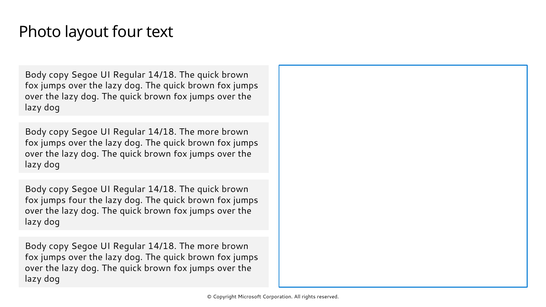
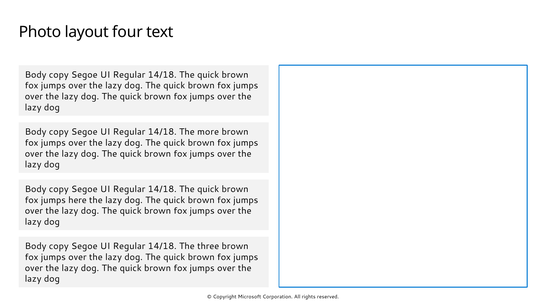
jumps four: four -> here (78, 200)
more: more -> three (208, 246)
